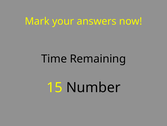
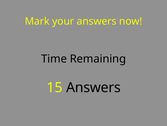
15 Number: Number -> Answers (93, 87)
